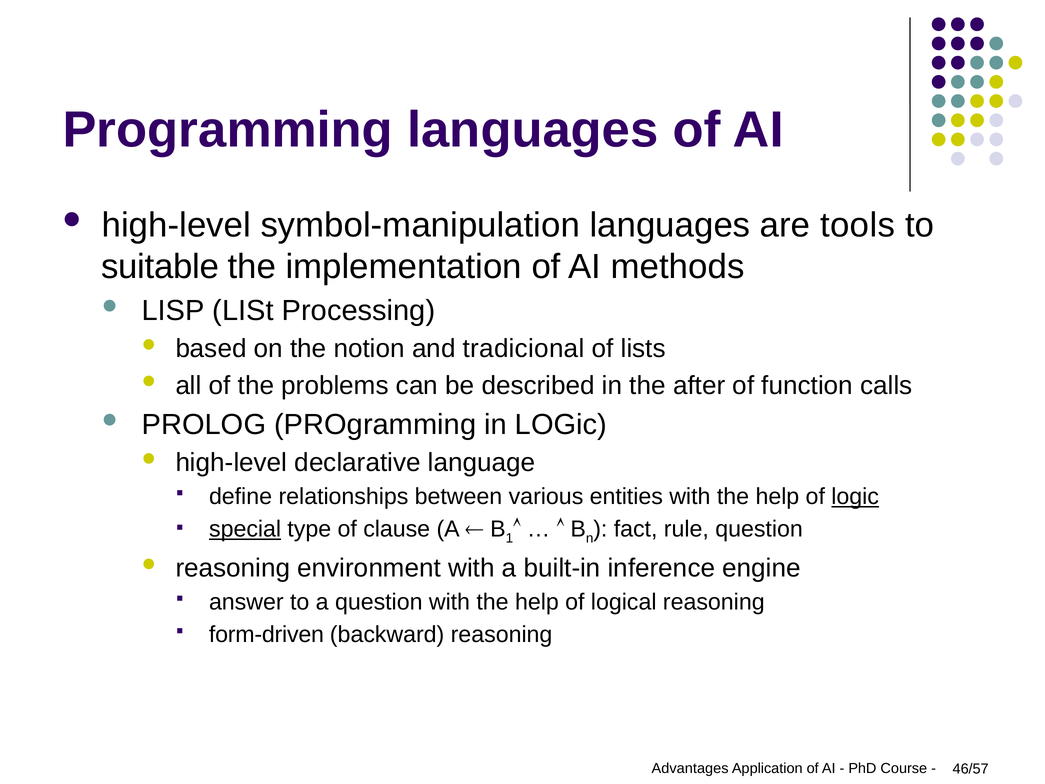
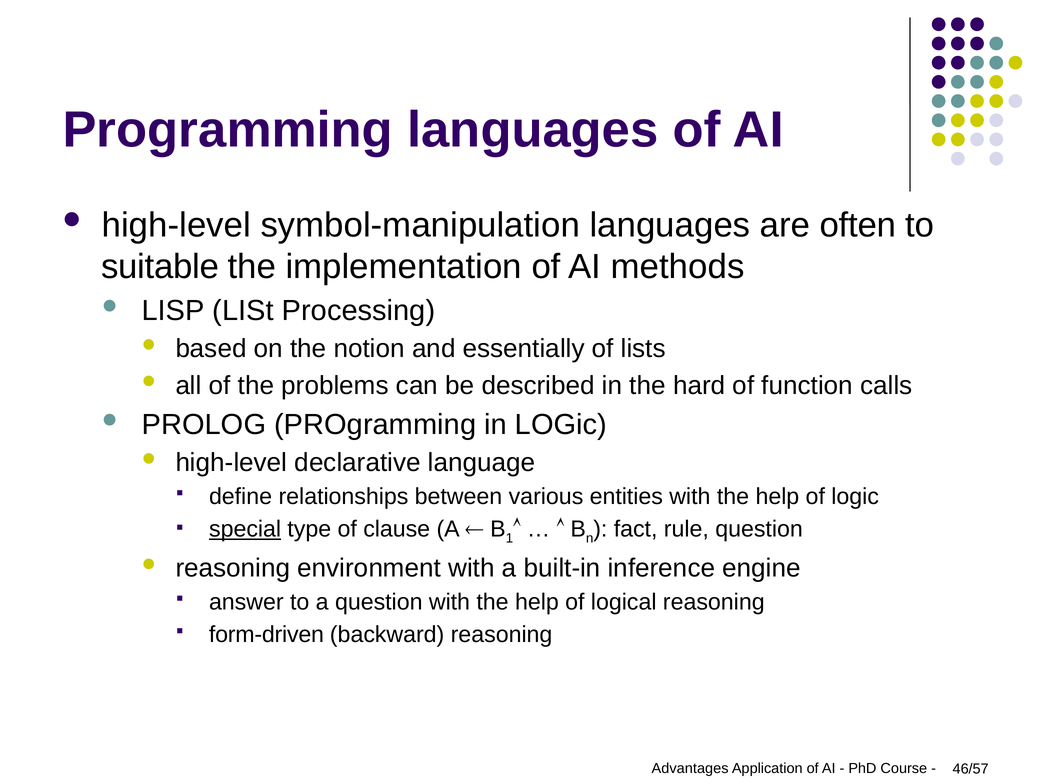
tools: tools -> often (858, 225)
tradicional: tradicional -> essentially (524, 349)
after: after -> hard (699, 385)
logic underline: present -> none (855, 497)
